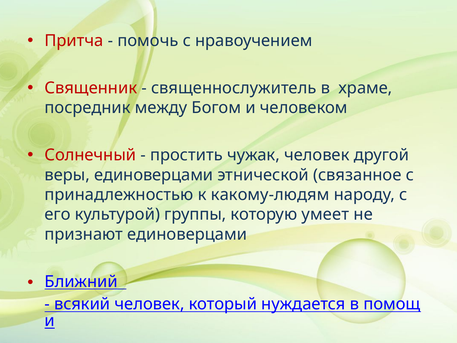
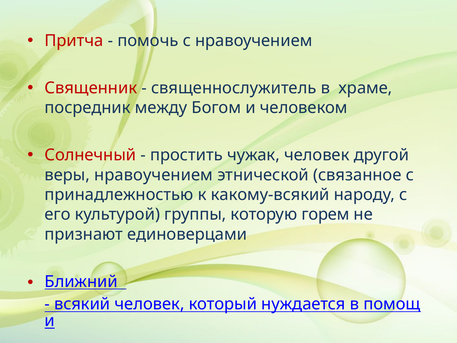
веры единоверцами: единоверцами -> нравоучением (154, 175)
какому-людям: какому-людям -> какому-всякий (270, 195)
умеет: умеет -> горем (325, 214)
